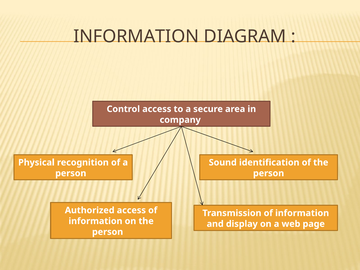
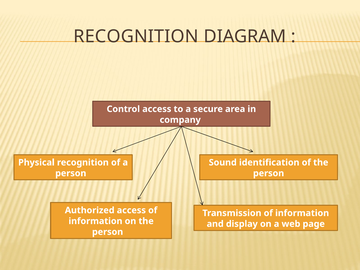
INFORMATION: INFORMATION -> RECOGNITION (136, 36)
